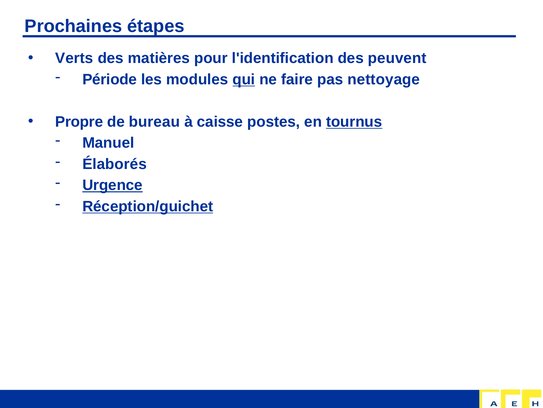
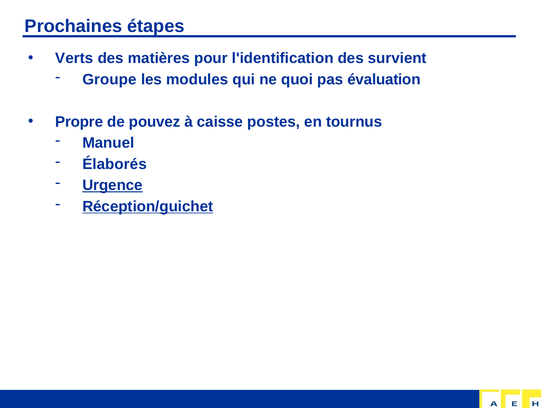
peuvent: peuvent -> survient (397, 58)
Période: Période -> Groupe (110, 79)
qui underline: present -> none (244, 79)
faire: faire -> quoi (297, 79)
nettoyage: nettoyage -> évaluation (384, 79)
bureau: bureau -> pouvez (155, 122)
tournus underline: present -> none (354, 122)
